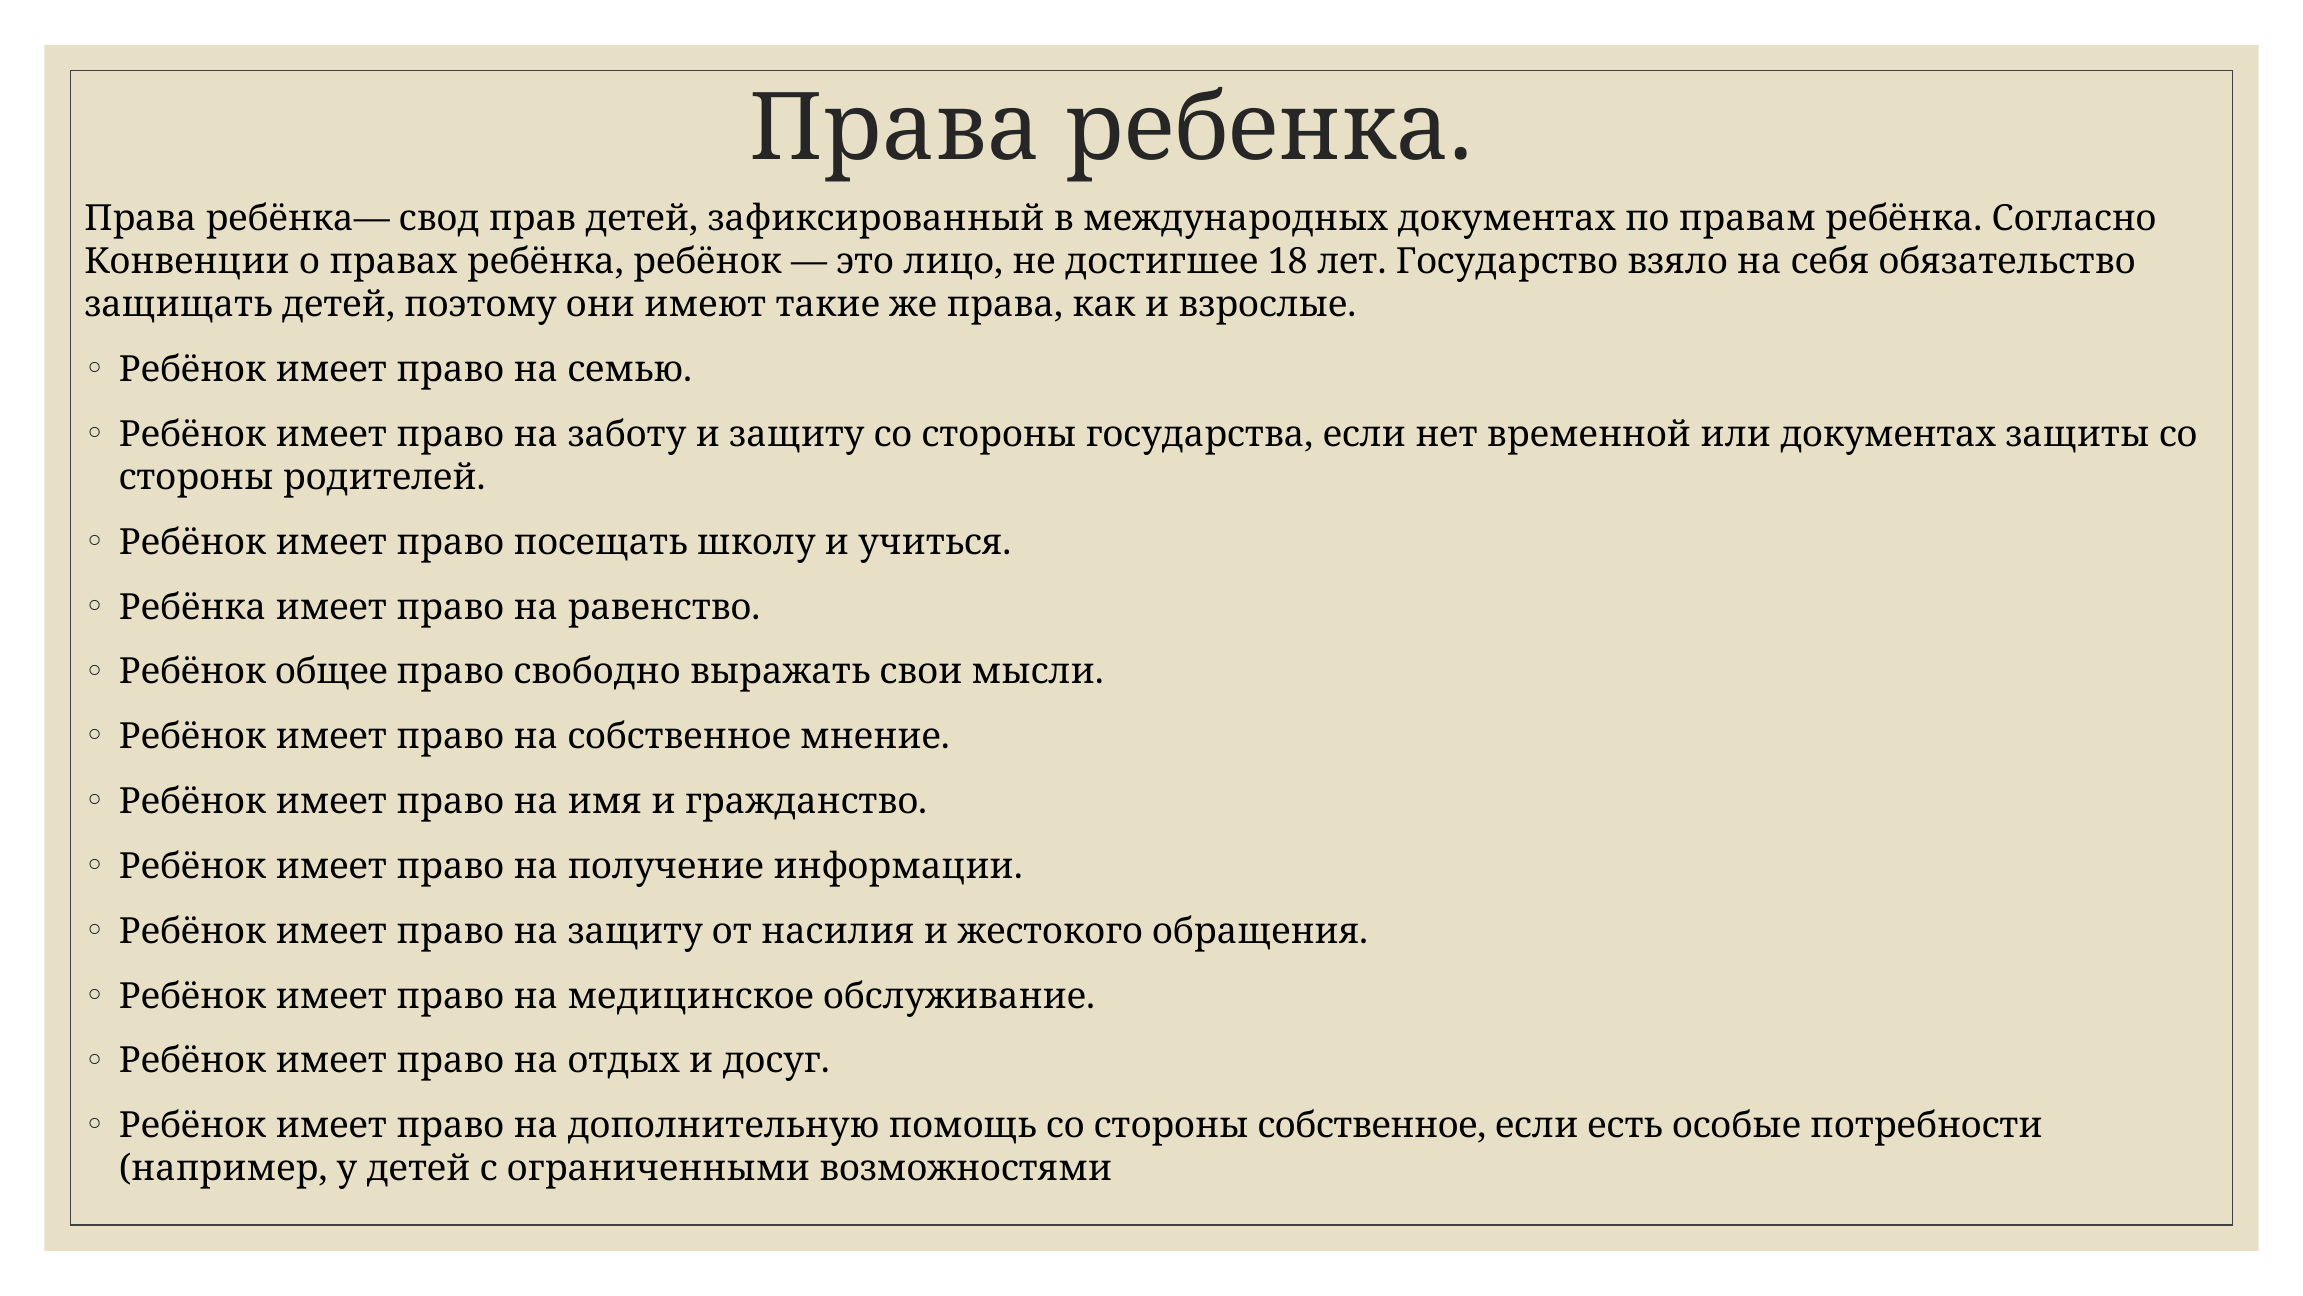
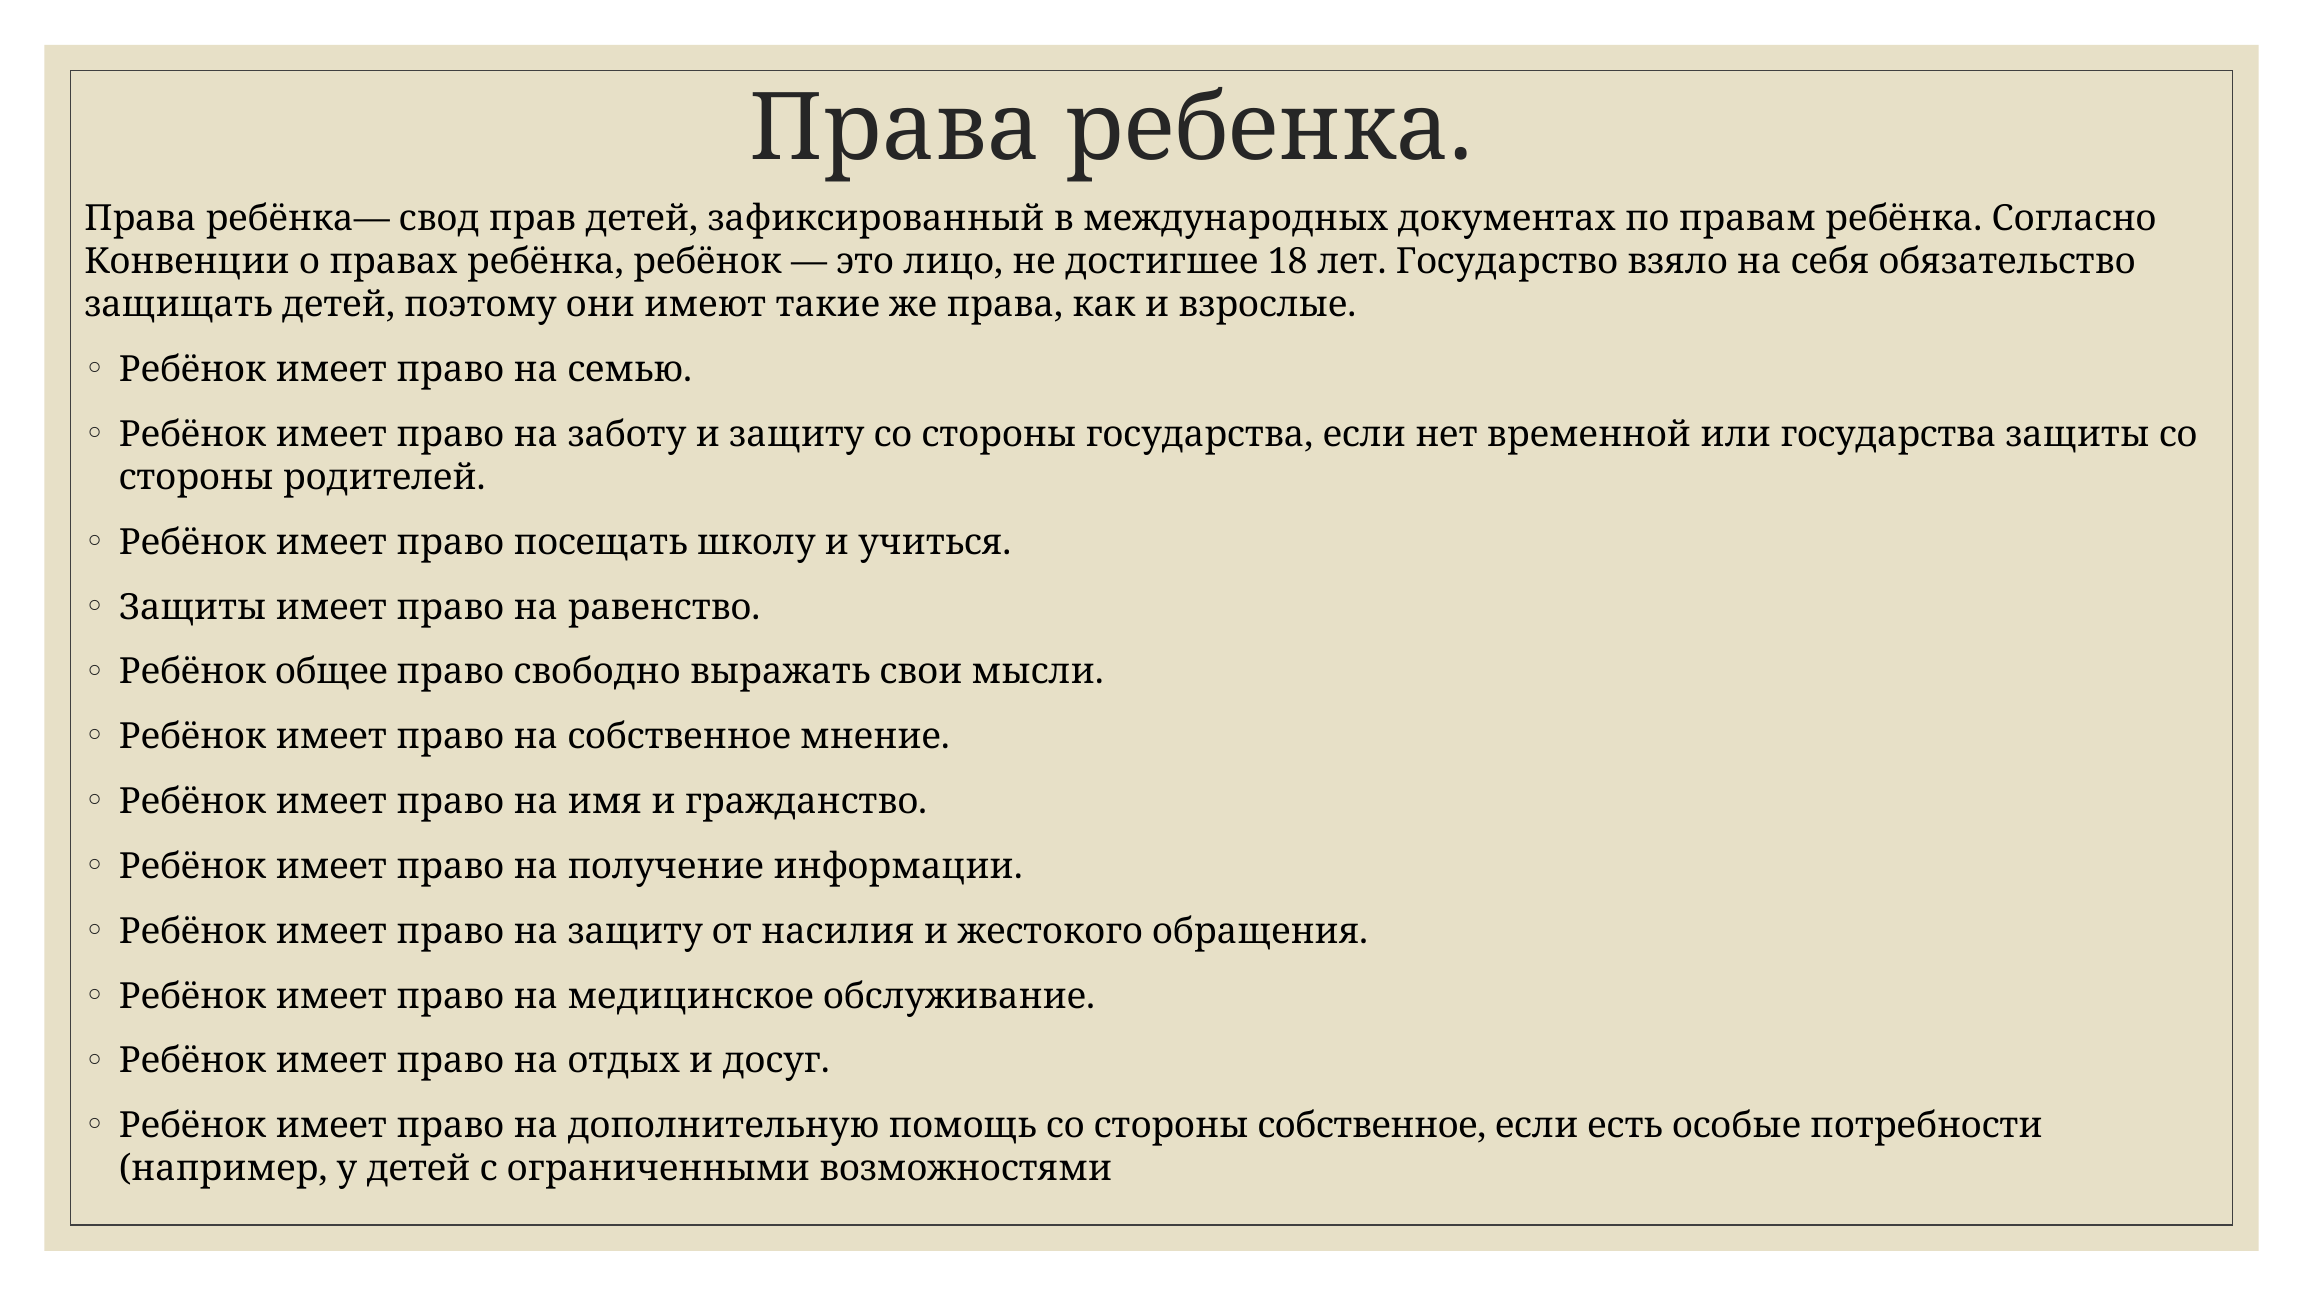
или документах: документах -> государства (1888, 434)
Ребёнка: Ребёнка -> Защиты (193, 607)
